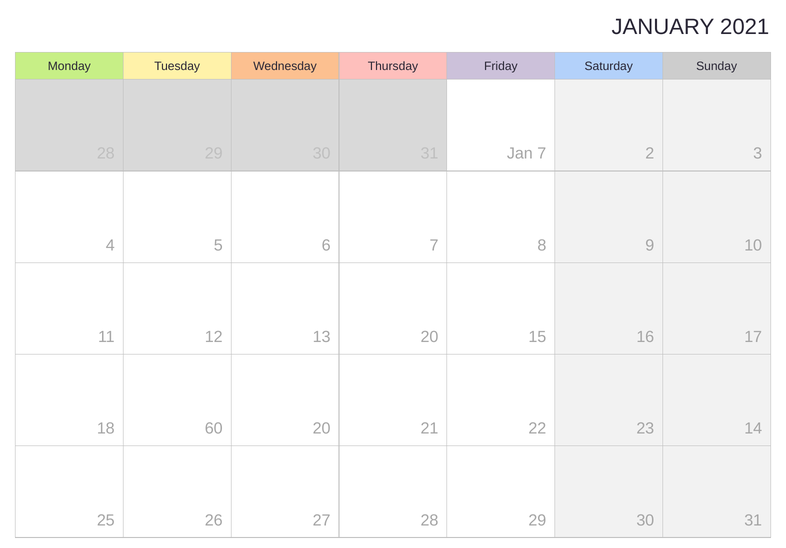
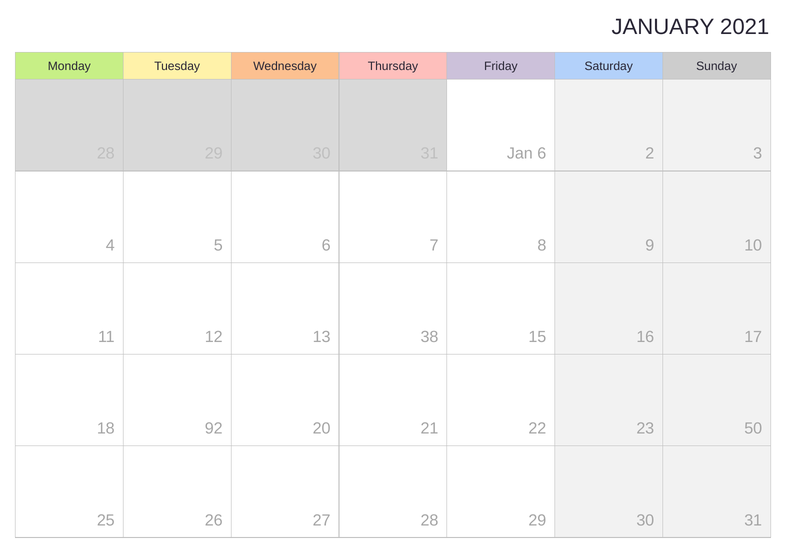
Jan 7: 7 -> 6 (542, 154)
13 20: 20 -> 38 (430, 337)
60: 60 -> 92 (214, 429)
14: 14 -> 50 (753, 429)
